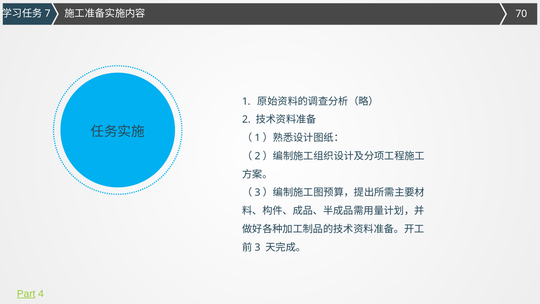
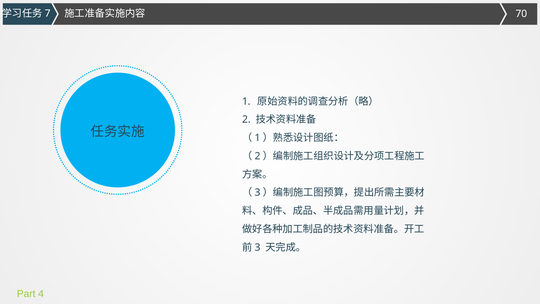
Part underline: present -> none (26, 293)
